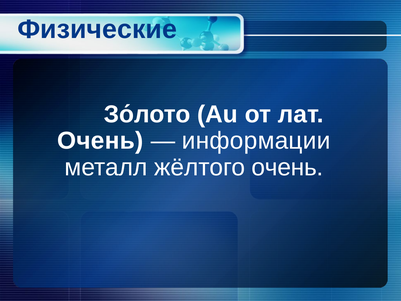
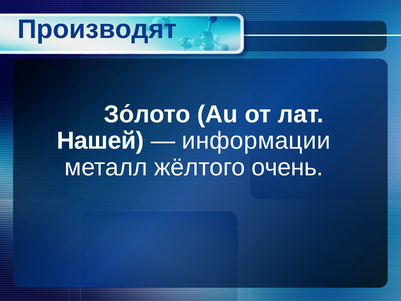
Физические: Физические -> Производят (97, 29)
Очень: Очень -> Нашей (100, 141)
